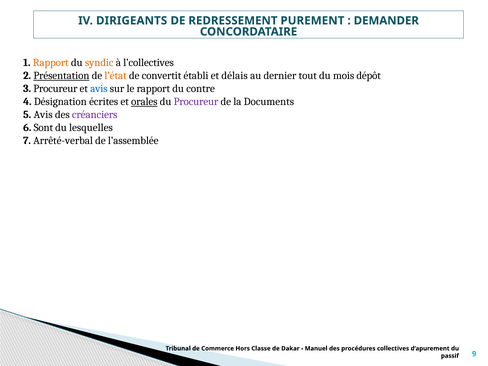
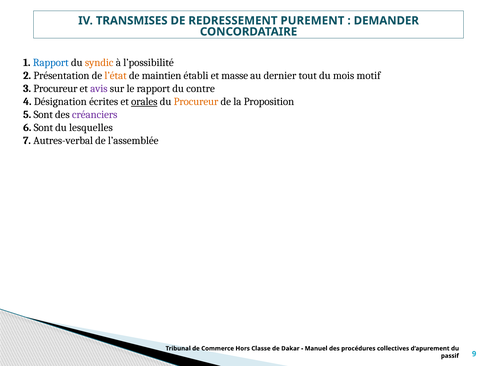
DIRIGEANTS: DIRIGEANTS -> TRANSMISES (132, 21)
Rapport colour: orange -> blue (51, 63)
l’collectives: l’collectives -> l’possibilité (149, 63)
Présentation underline: present -> none (61, 76)
convertit: convertit -> maintien (162, 76)
délais: délais -> masse (235, 76)
dépôt: dépôt -> motif (369, 76)
avis colour: blue -> purple (99, 89)
Procureur colour: purple -> orange (196, 102)
Documents: Documents -> Proposition (269, 102)
5 Avis: Avis -> Sont (43, 115)
Arrêté-verbal: Arrêté-verbal -> Autres-verbal (63, 141)
